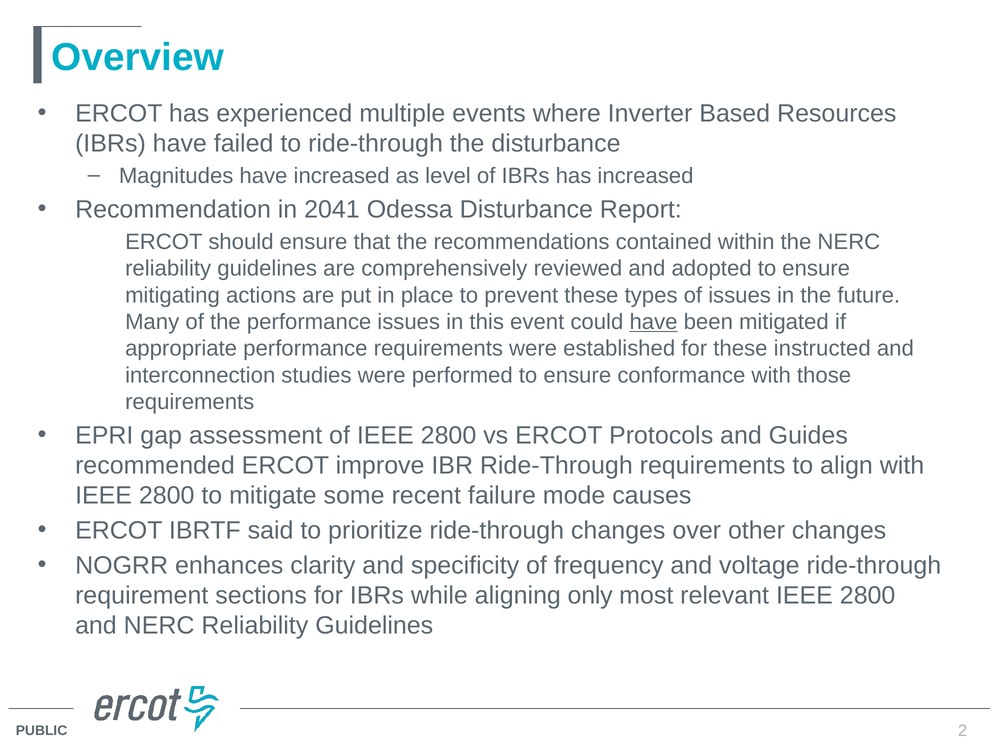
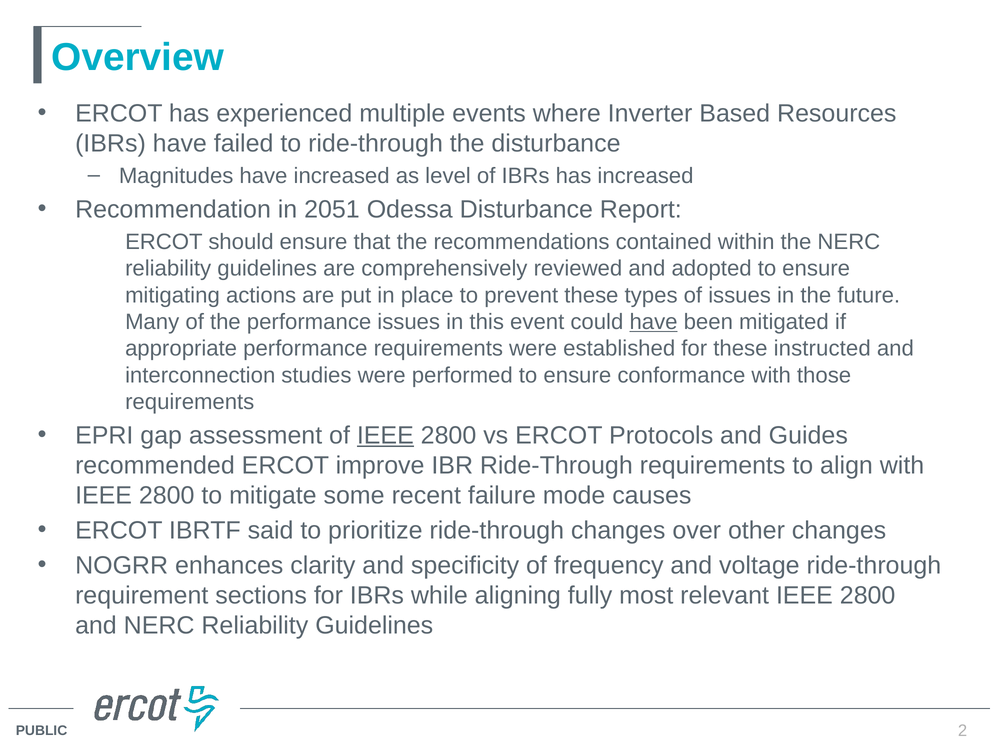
2041: 2041 -> 2051 (332, 209)
IEEE underline: none -> present (385, 435)
only: only -> fully (590, 595)
